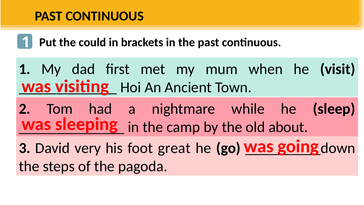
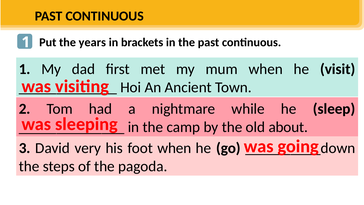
could: could -> years (92, 42)
foot great: great -> when (174, 148)
